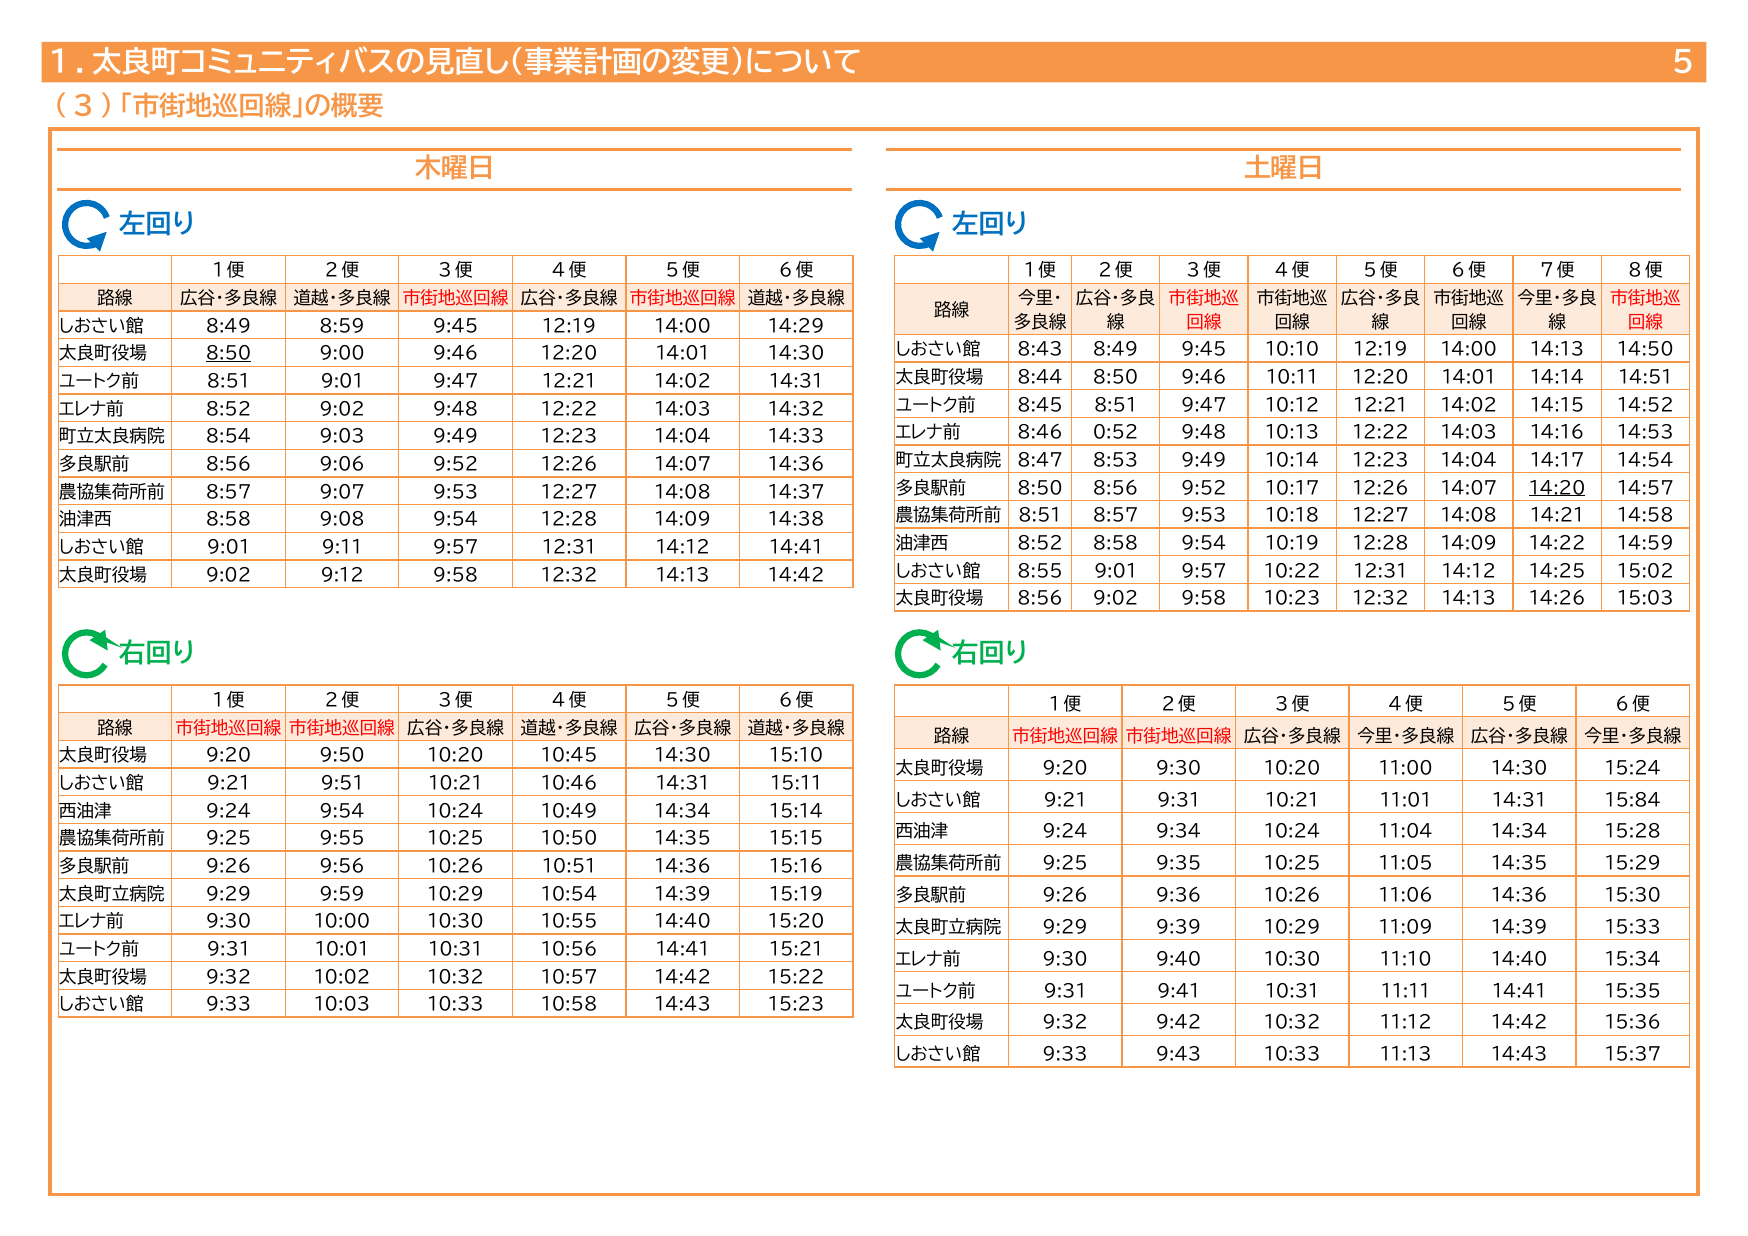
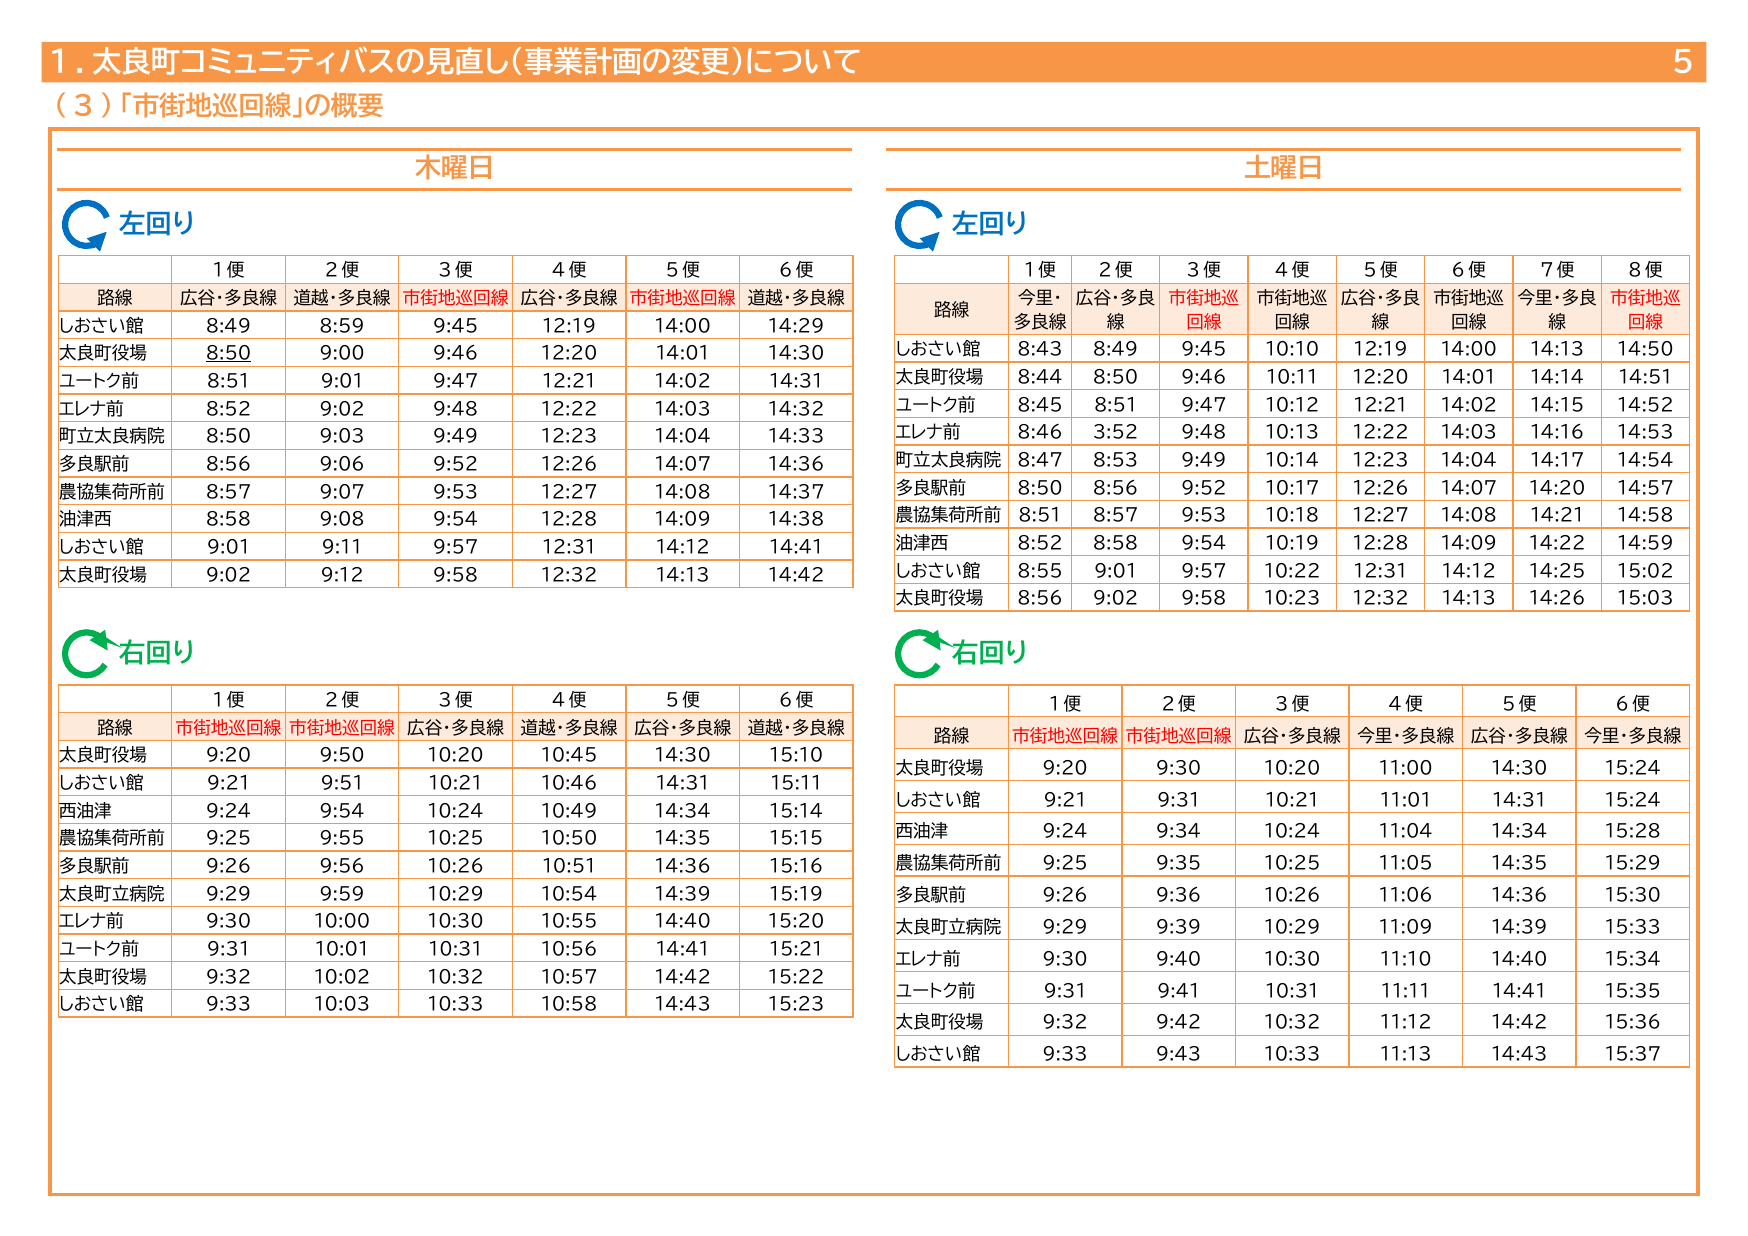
0:52: 0:52 -> 3:52 (1116, 433)
8:54: 8:54 -> 8:50 (229, 437)
14:20 underline: present -> none (1557, 488)
14:31 15:84: 15:84 -> 15:24 (1633, 800)
